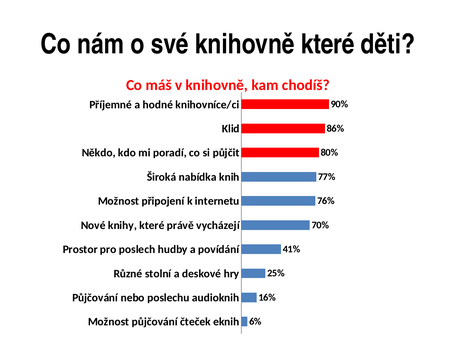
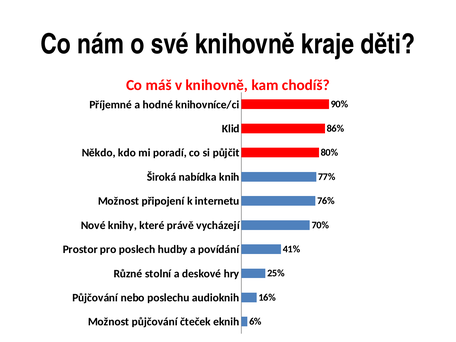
knihovně které: které -> kraje (328, 44)
